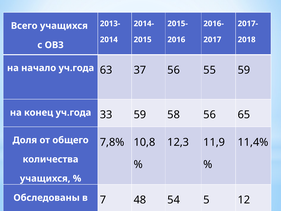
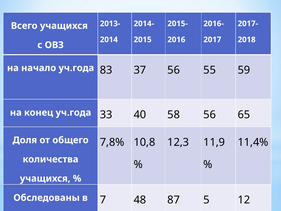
63: 63 -> 83 (106, 70)
33 59: 59 -> 40 (140, 115)
54: 54 -> 87 (174, 200)
